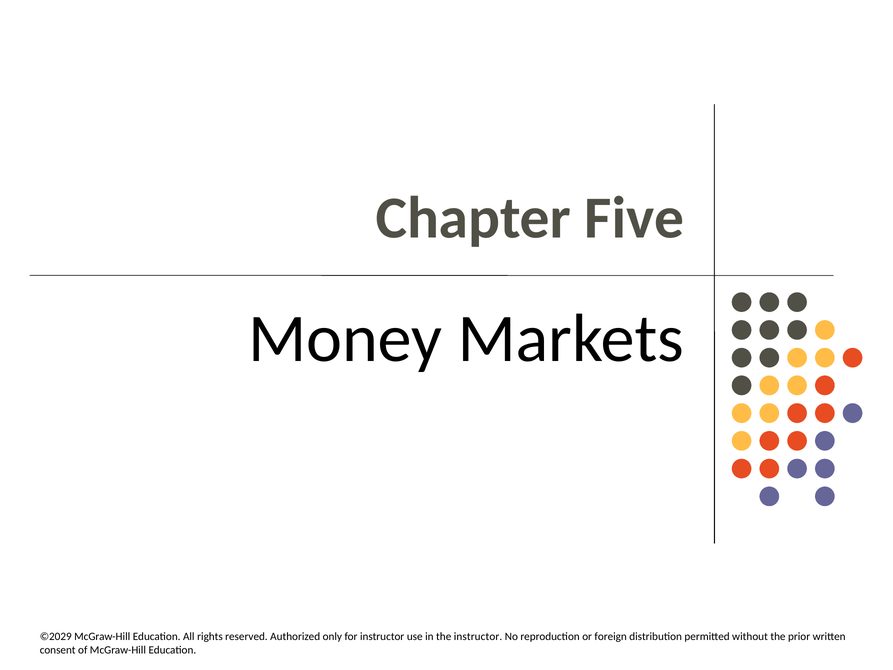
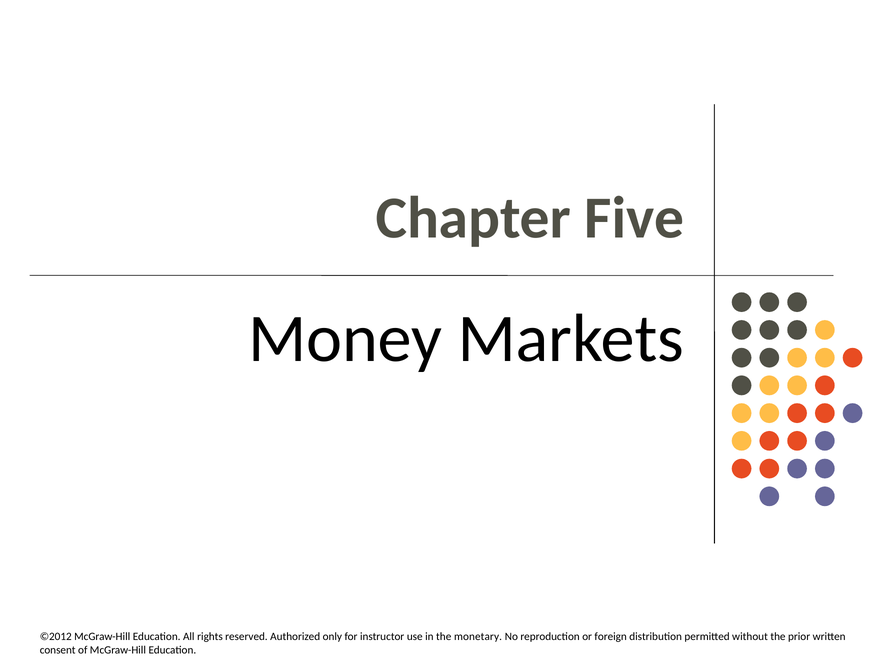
©2029: ©2029 -> ©2012 (56, 636)
the instructor: instructor -> monetary (478, 636)
